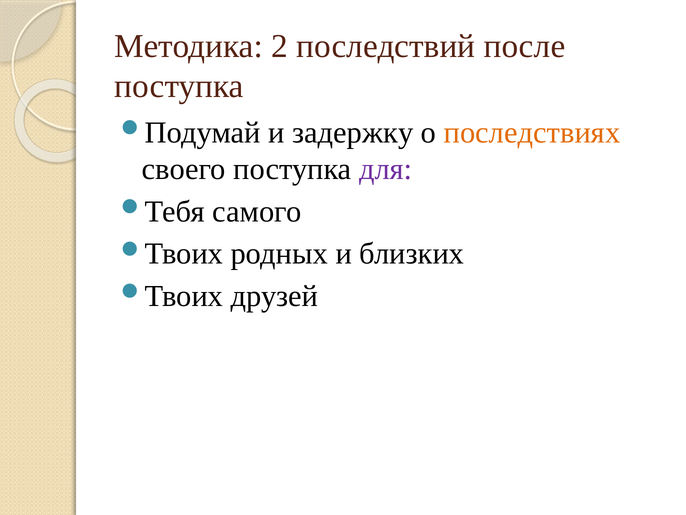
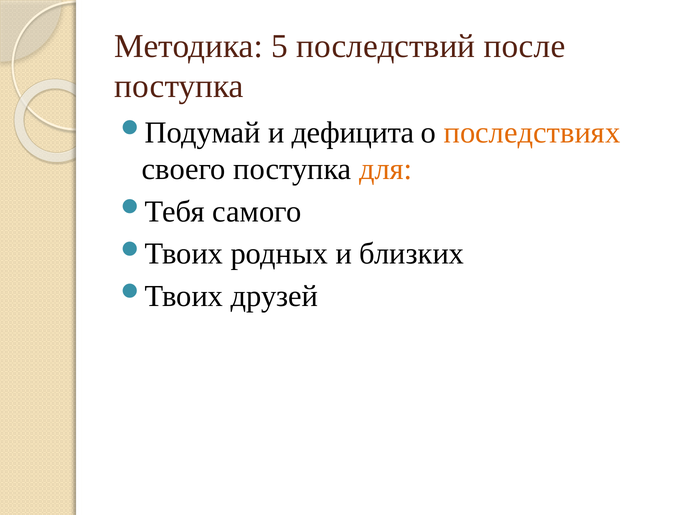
2: 2 -> 5 (280, 46)
задержку: задержку -> дефицита (353, 132)
для colour: purple -> orange (386, 169)
